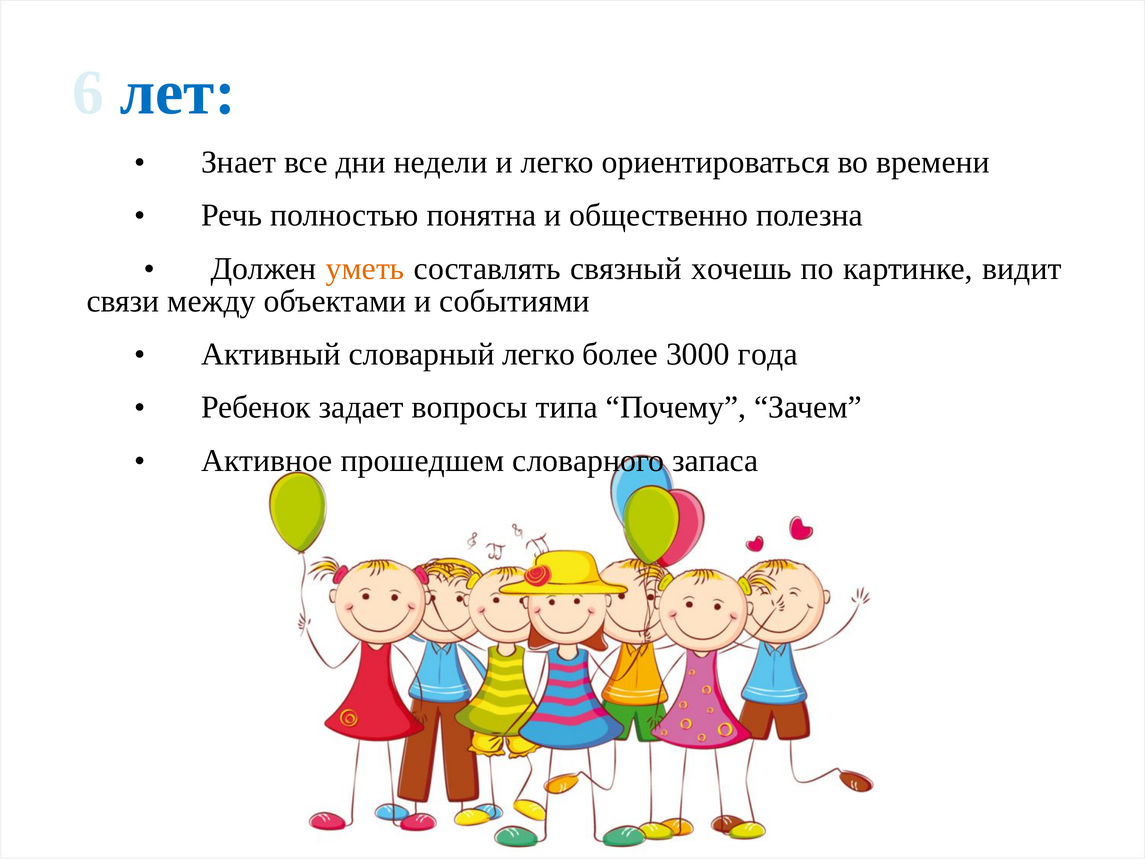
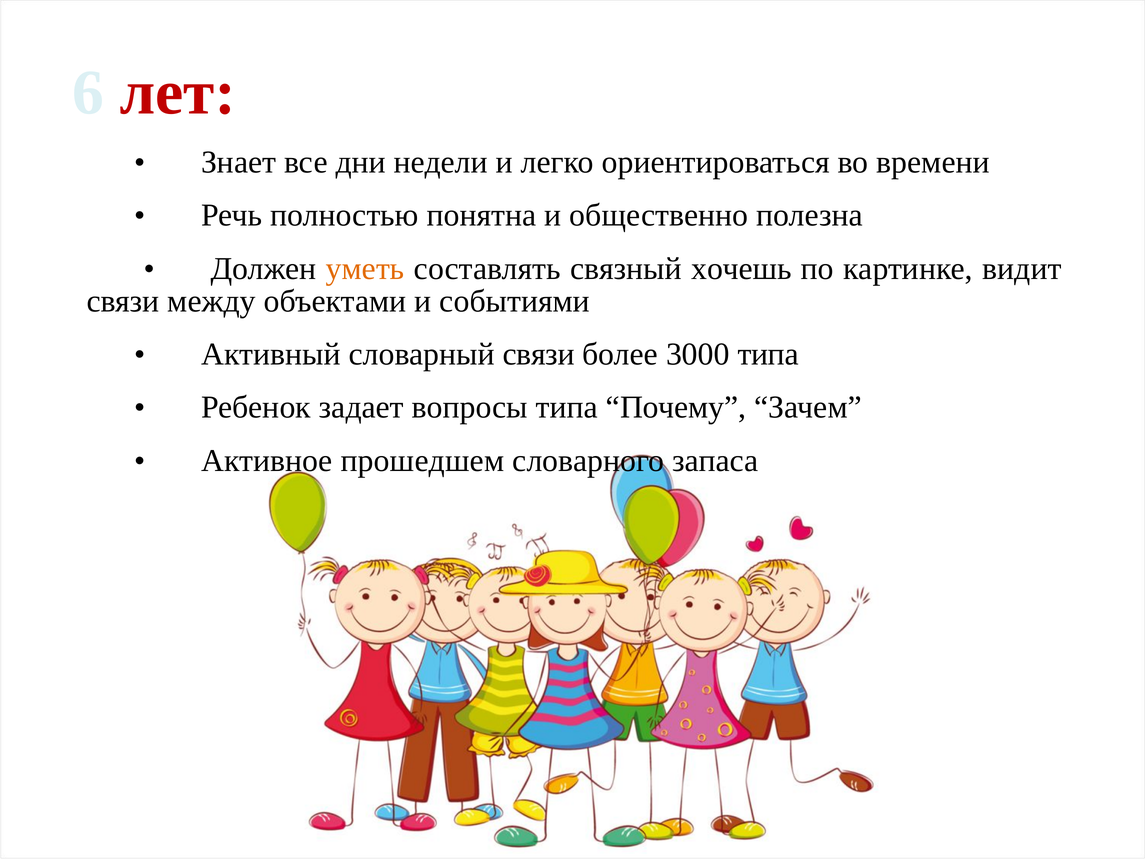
лет colour: blue -> red (178, 93)
словарный легко: легко -> связи (539, 354)
3000 года: года -> типа (768, 354)
